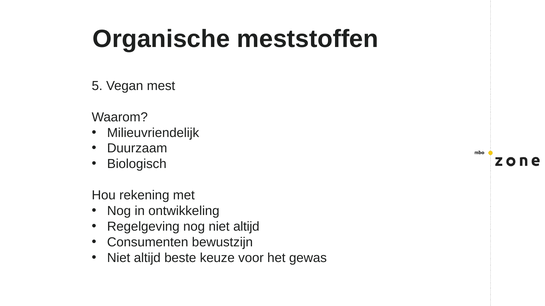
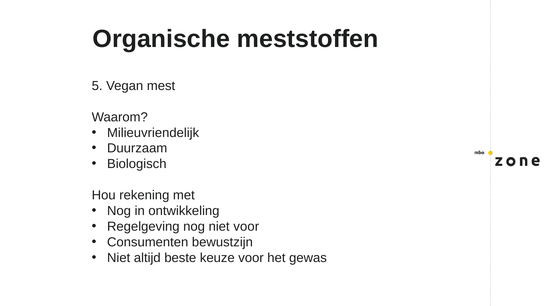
nog niet altijd: altijd -> voor (246, 227)
